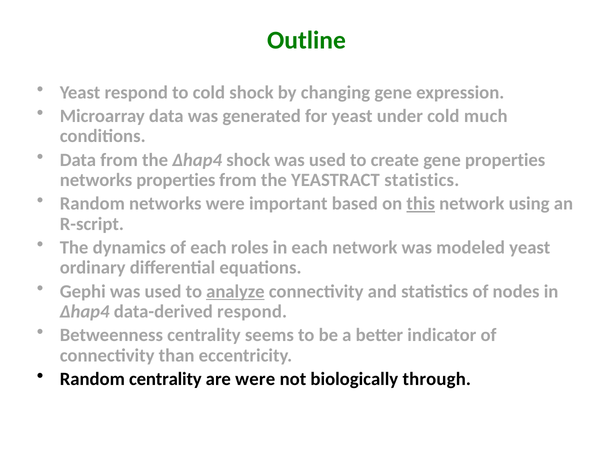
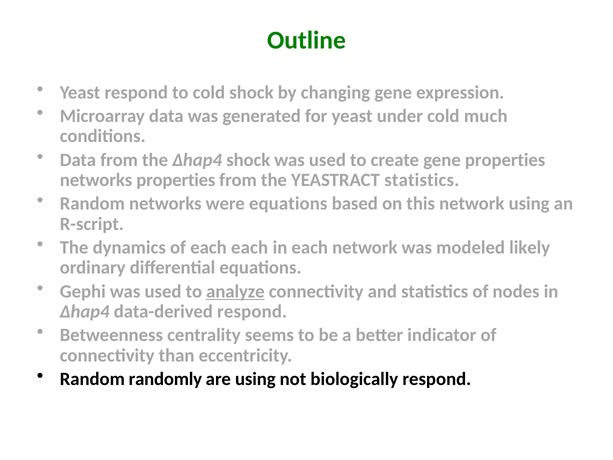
were important: important -> equations (288, 204)
this underline: present -> none (421, 204)
each roles: roles -> each (250, 247)
modeled yeast: yeast -> likely (530, 247)
Random centrality: centrality -> randomly (165, 379)
are were: were -> using (255, 379)
biologically through: through -> respond (437, 379)
